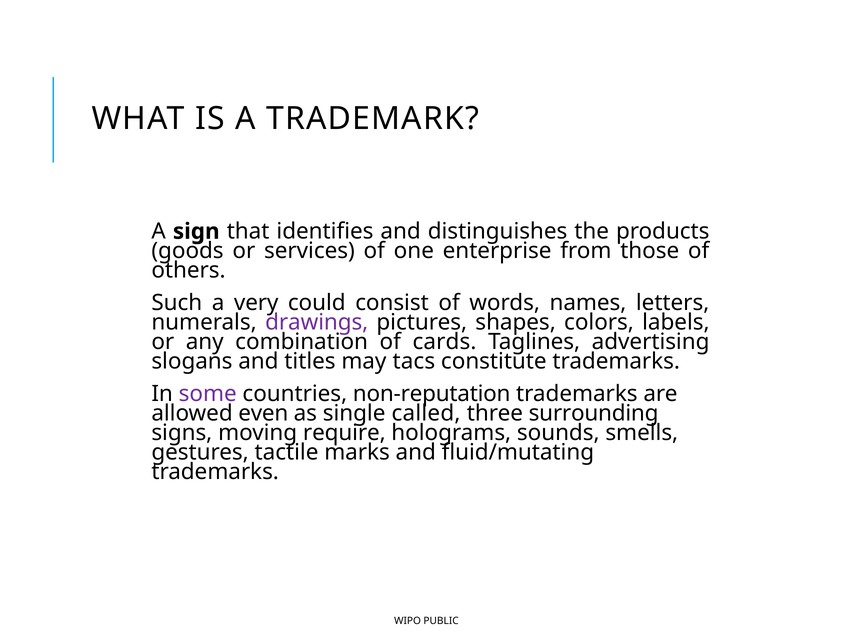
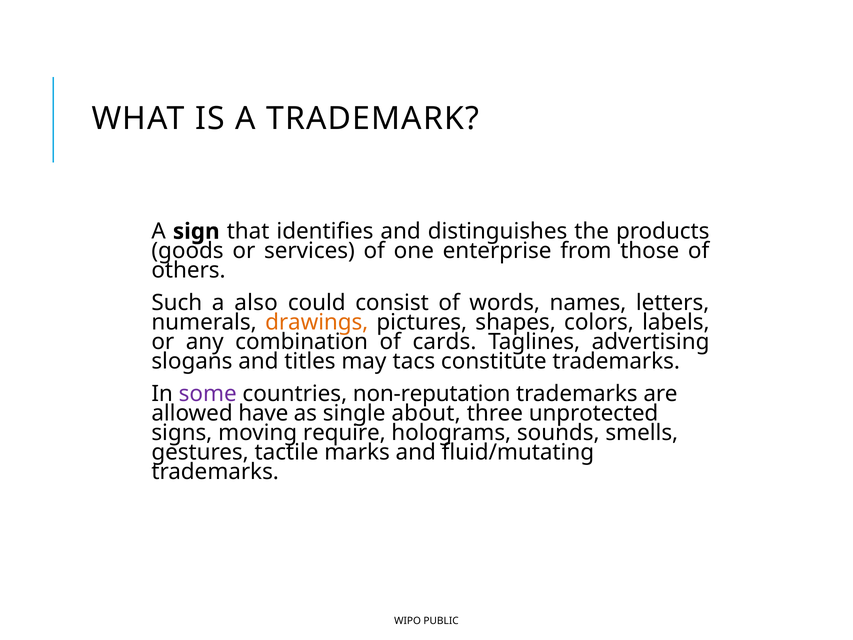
very: very -> also (256, 303)
drawings colour: purple -> orange (317, 322)
even: even -> have (263, 413)
called: called -> about (426, 413)
surrounding: surrounding -> unprotected (594, 413)
